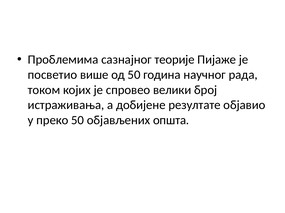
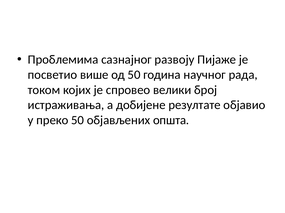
теорије: теорије -> развоју (174, 60)
